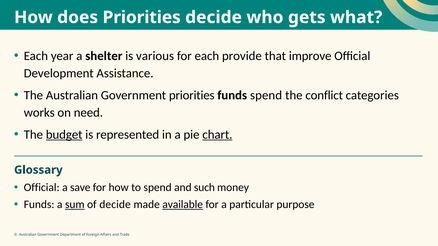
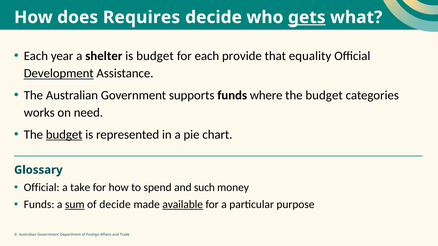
does Priorities: Priorities -> Requires (142, 17)
gets underline: none -> present (307, 17)
is various: various -> budget (155, 56)
improve: improve -> equality (310, 56)
Development underline: none -> present (59, 74)
Government priorities: priorities -> supports (192, 95)
funds spend: spend -> where (266, 95)
conflict: conflict -> budget (324, 95)
chart underline: present -> none (217, 135)
save: save -> take (80, 188)
